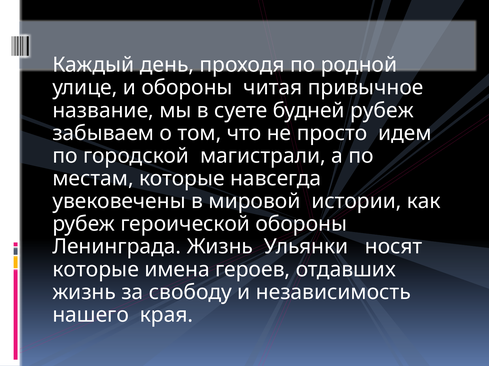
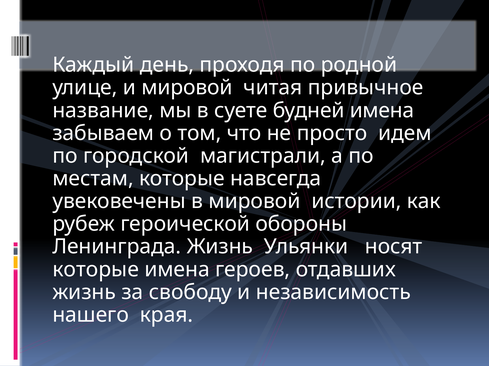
и обороны: обороны -> мировой (187, 88)
будней рубеж: рубеж -> имена (382, 111)
